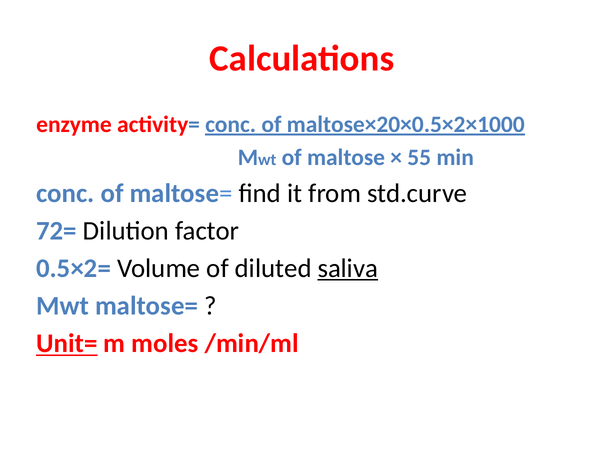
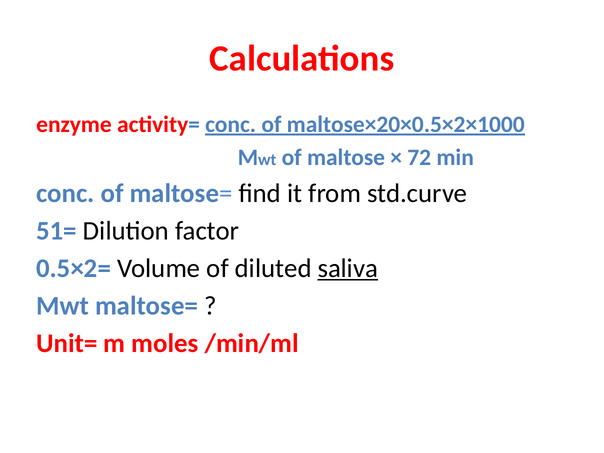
55: 55 -> 72 (419, 157)
72=: 72= -> 51= (57, 231)
Unit= underline: present -> none (67, 344)
